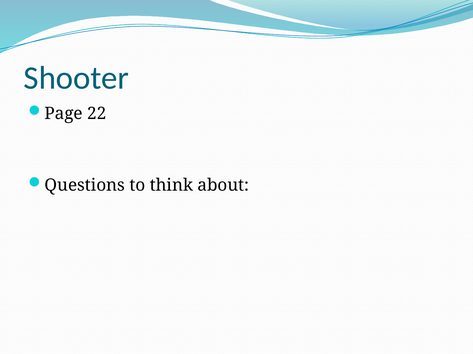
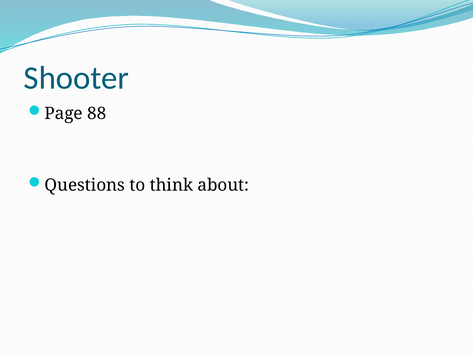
22: 22 -> 88 (97, 114)
